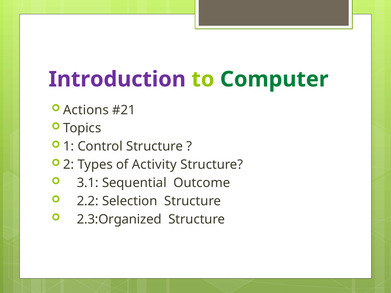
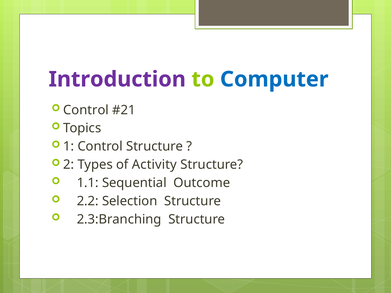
Computer colour: green -> blue (274, 79)
Actions: Actions -> Control (86, 110)
3.1: 3.1 -> 1.1 (88, 183)
2.3:Organized: 2.3:Organized -> 2.3:Branching (119, 220)
